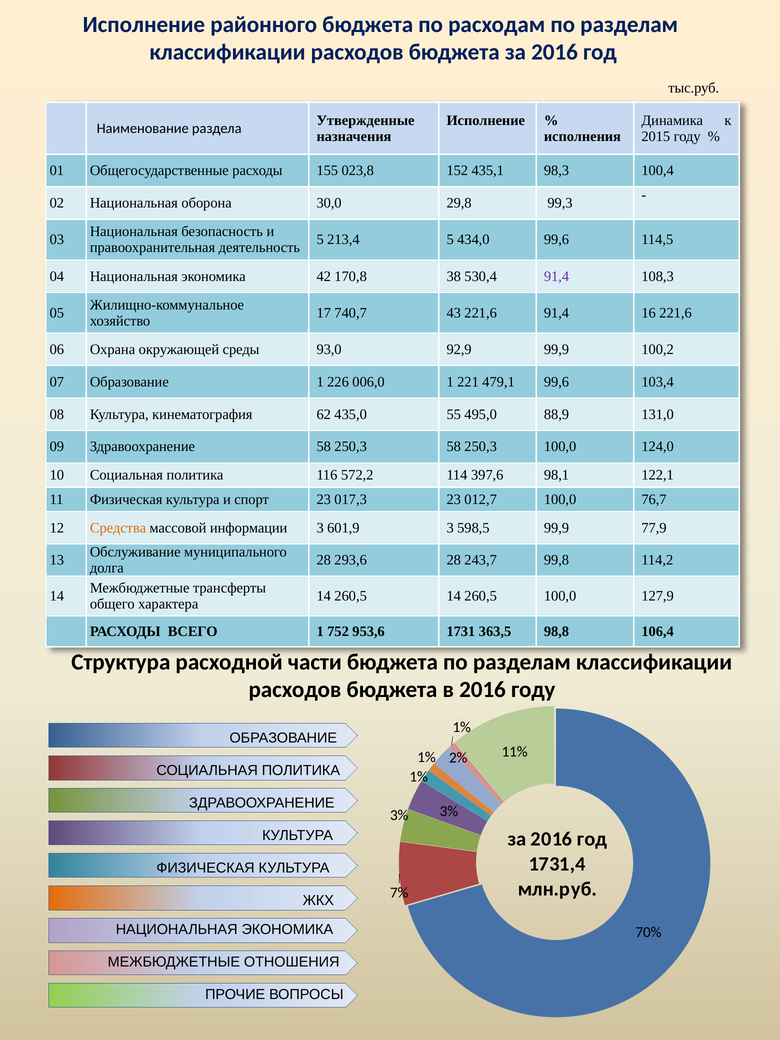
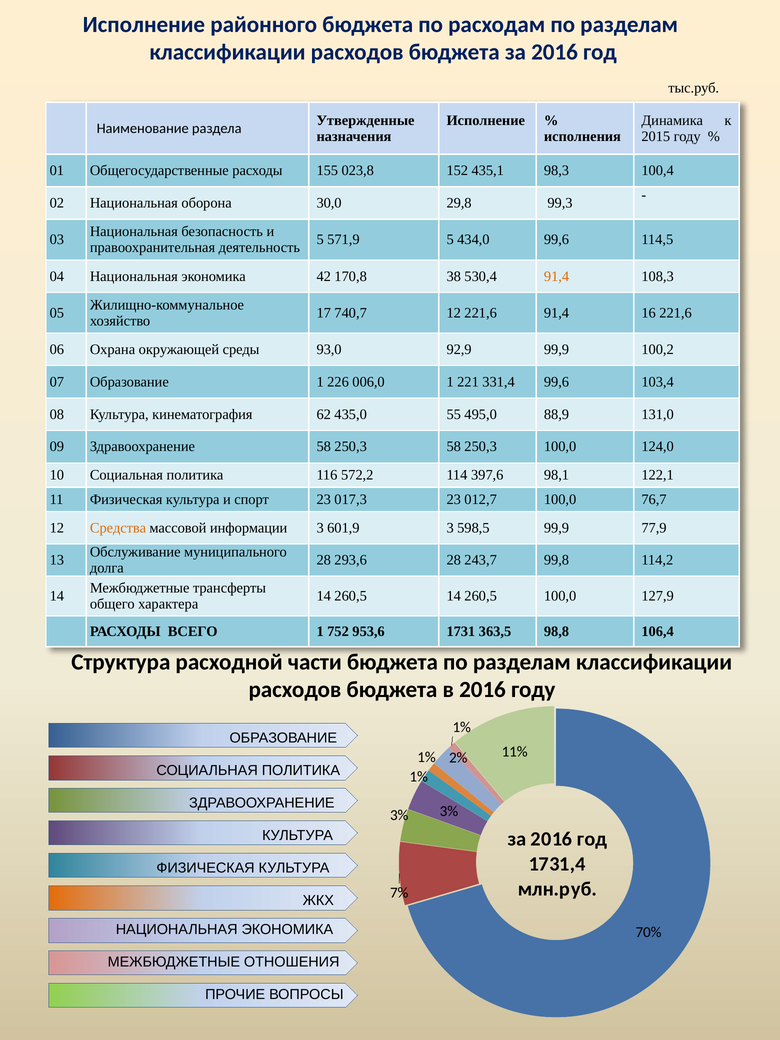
213,4: 213,4 -> 571,9 (343, 240)
91,4 colour: purple -> orange (557, 276)
740,7 43: 43 -> 12 (454, 313)
479,1: 479,1 -> 331,4 (499, 382)
